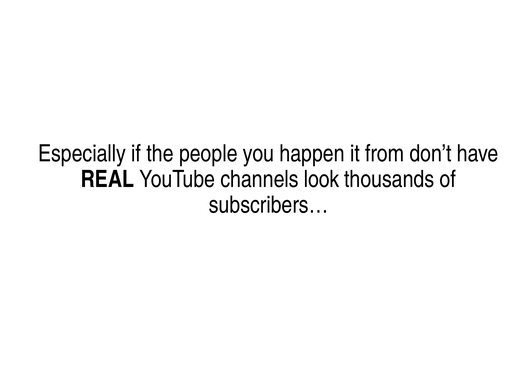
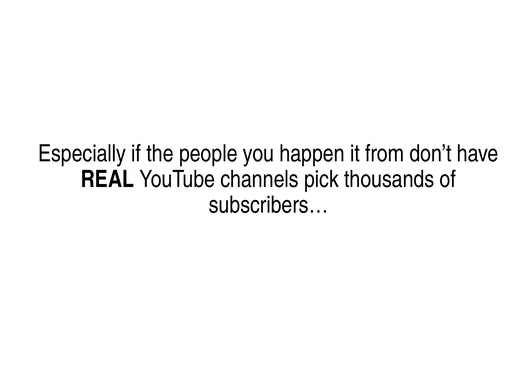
look: look -> pick (321, 179)
